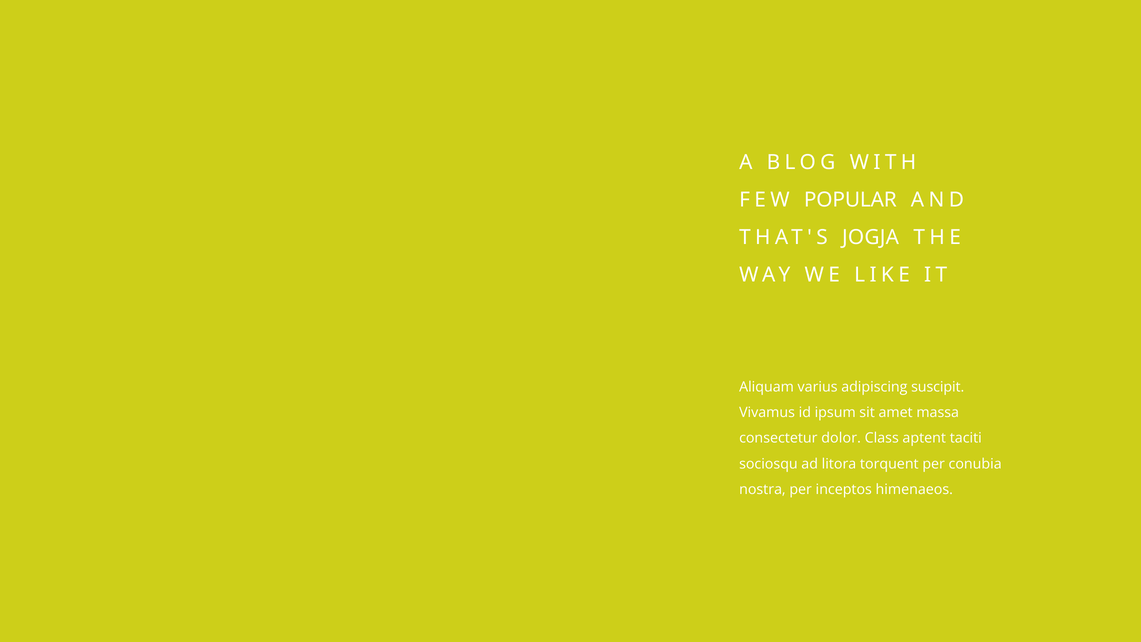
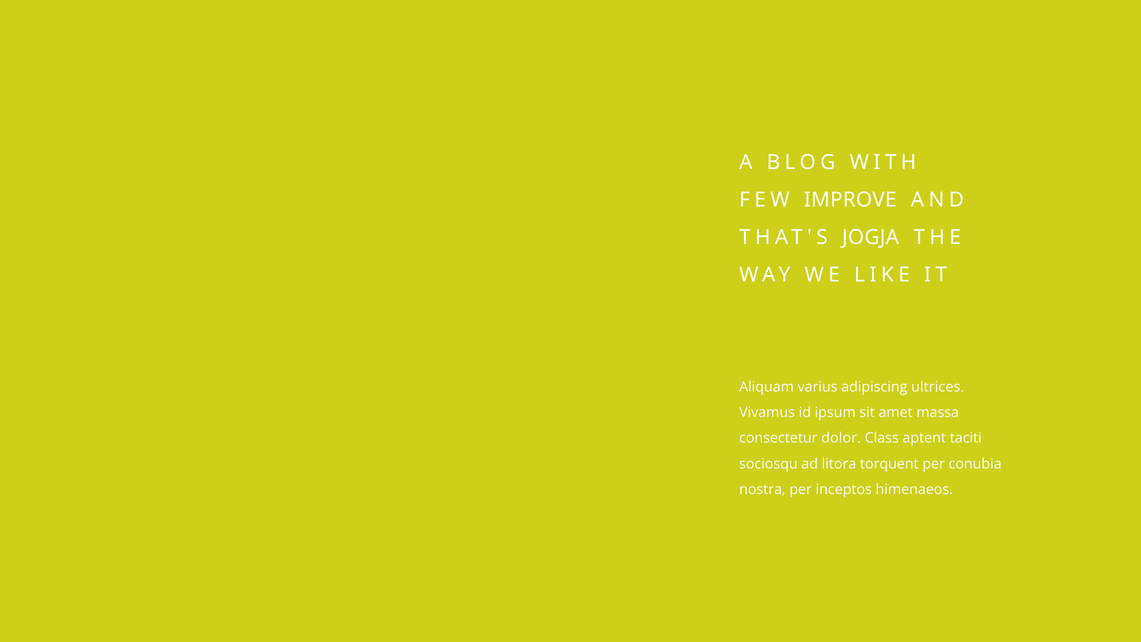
POPULAR: POPULAR -> IMPROVE (850, 200)
suscipit: suscipit -> ultrices (938, 387)
